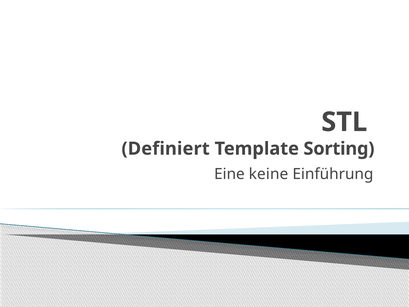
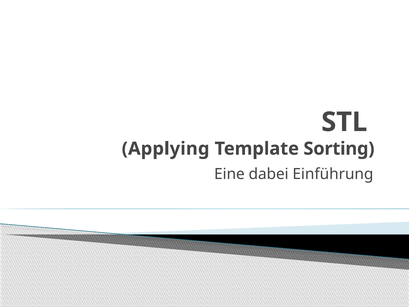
Definiert: Definiert -> Applying (166, 149)
keine: keine -> dabei (269, 174)
